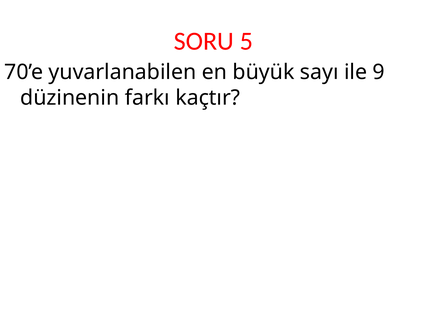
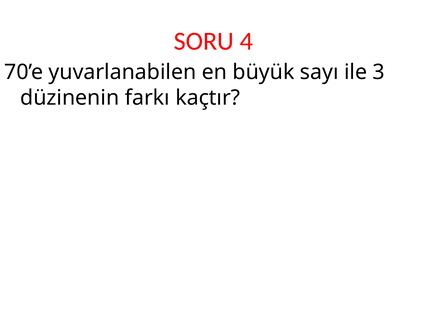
5: 5 -> 4 (246, 41)
9: 9 -> 3 (379, 72)
